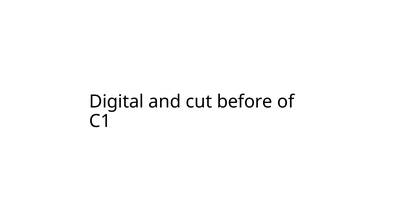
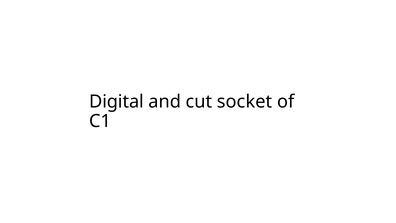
before: before -> socket (245, 101)
